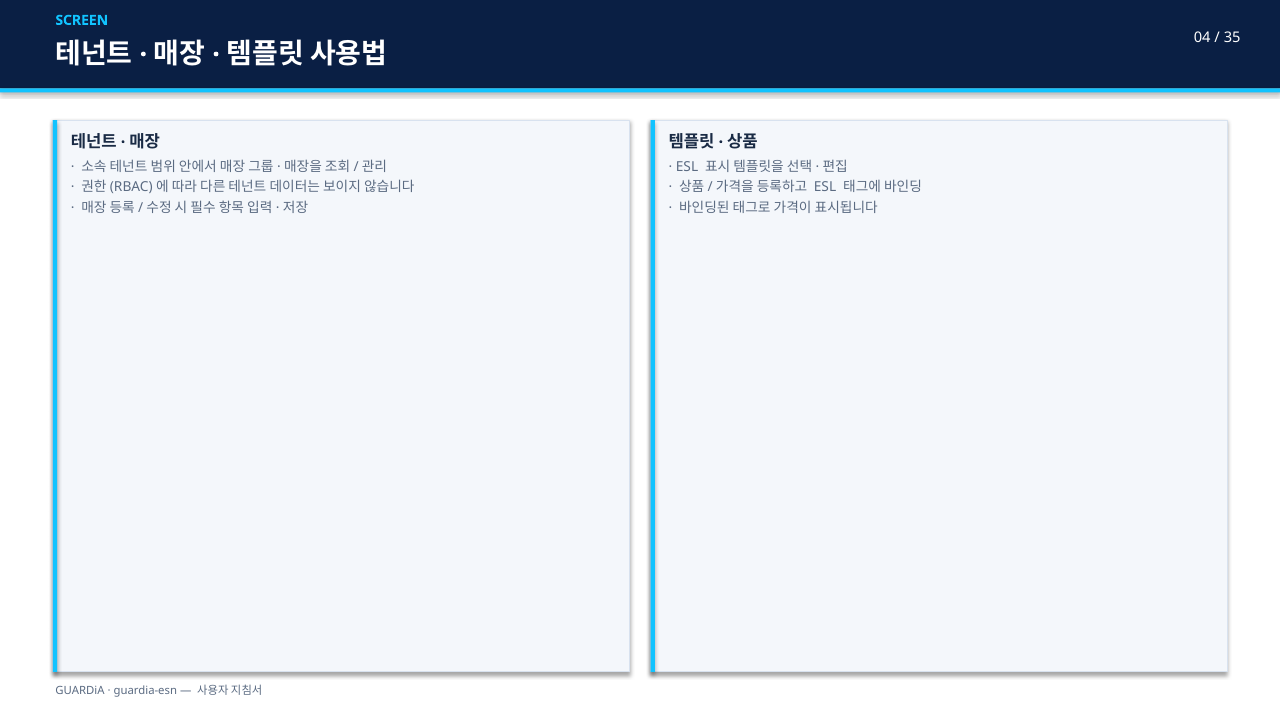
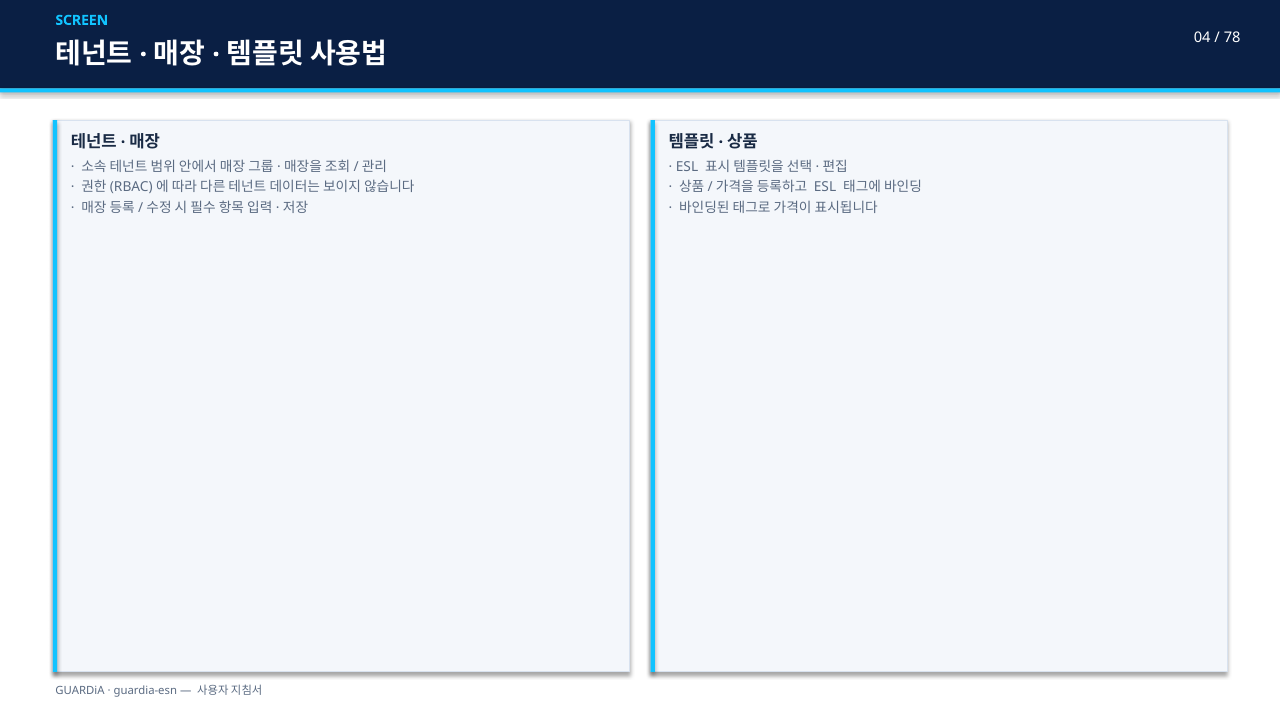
35: 35 -> 78 (1232, 38)
